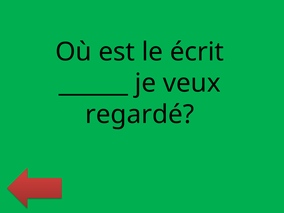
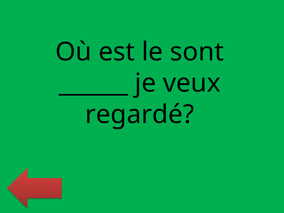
écrit: écrit -> sont (197, 52)
